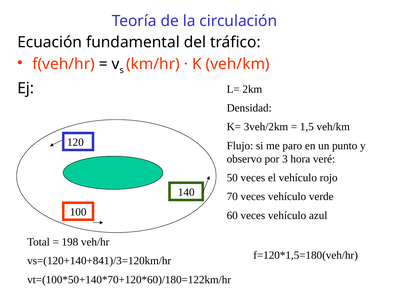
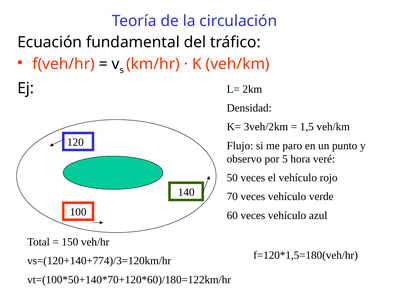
3: 3 -> 5 (285, 159)
198: 198 -> 150 (70, 242)
vs=(120+140+841)/3=120km/hr: vs=(120+140+841)/3=120km/hr -> vs=(120+140+774)/3=120km/hr (99, 261)
